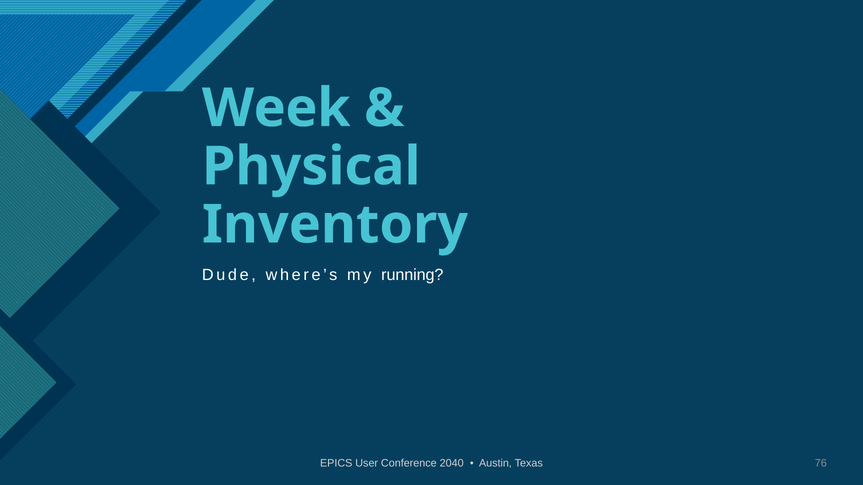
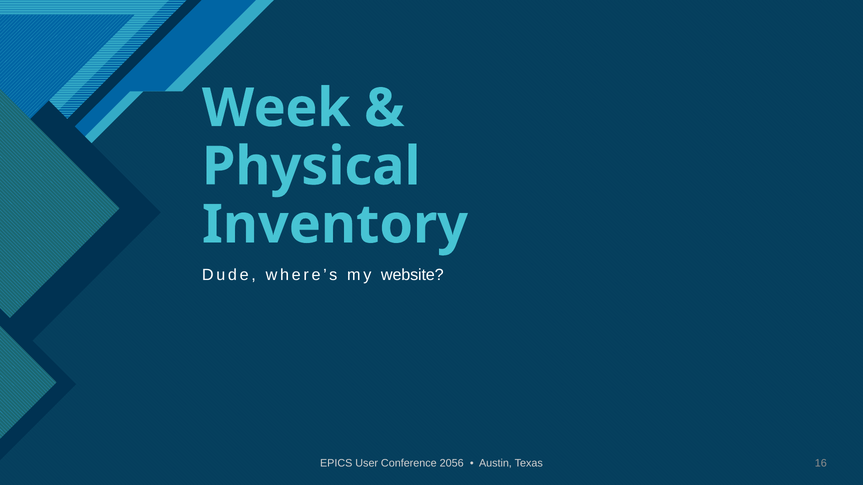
running: running -> website (412, 275)
2040: 2040 -> 2056 (452, 464)
76: 76 -> 16 (821, 464)
